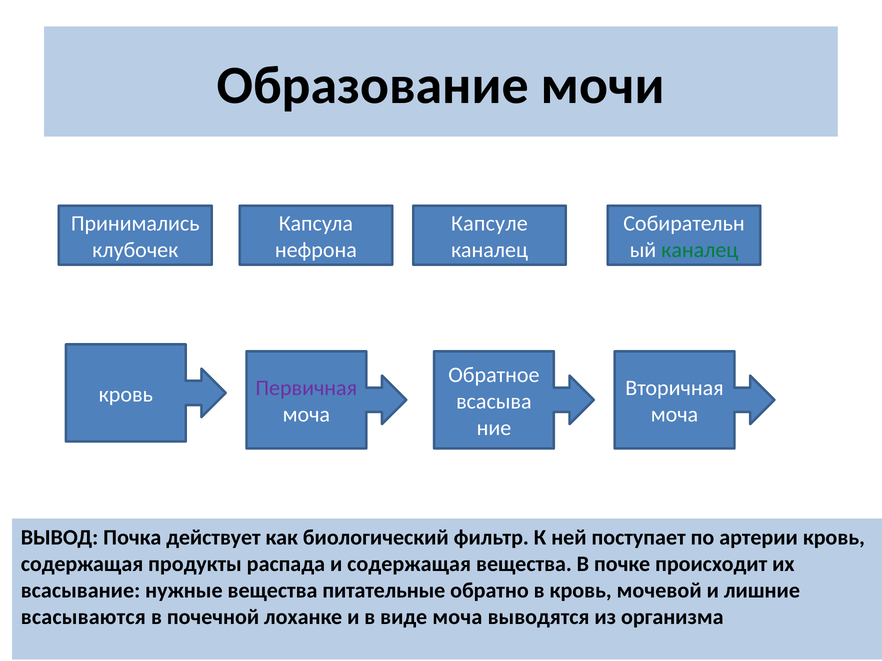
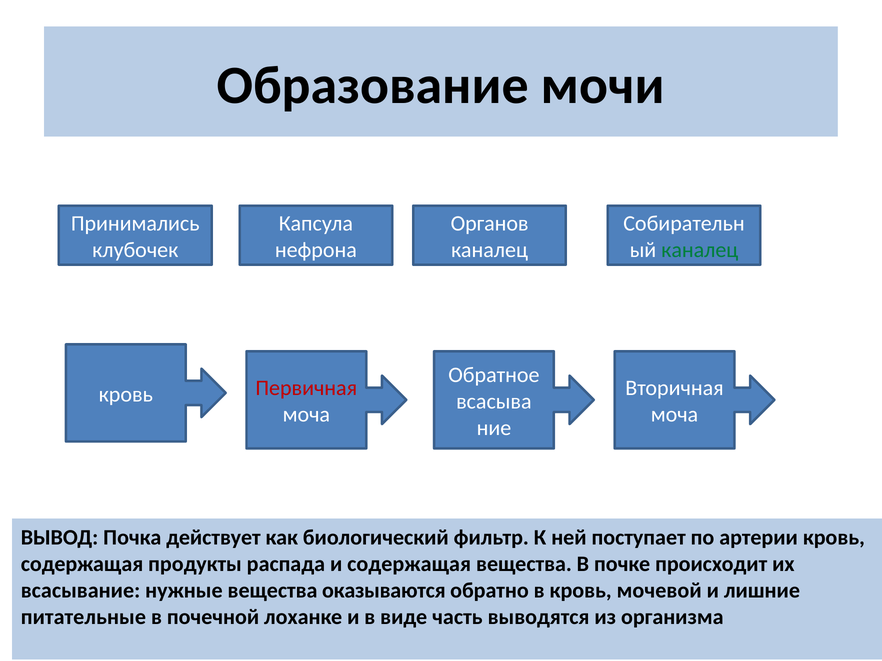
Капсуле: Капсуле -> Органов (490, 224)
Первичная colour: purple -> red (306, 388)
питательные: питательные -> оказываются (384, 591)
всасываются: всасываются -> питательные (83, 617)
виде моча: моча -> часть (457, 617)
